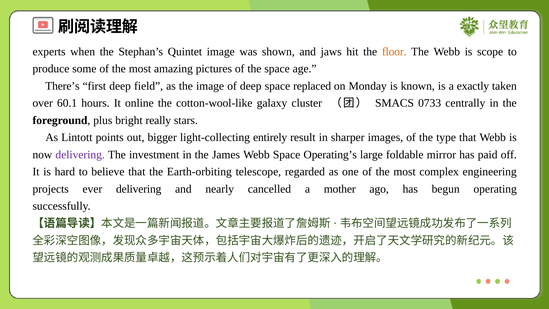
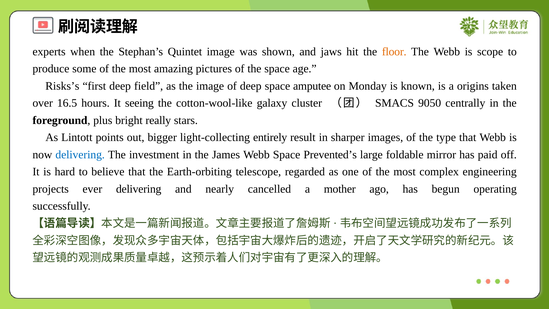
There’s: There’s -> Risks’s (62, 86)
replaced: replaced -> amputee (312, 86)
exactly: exactly -> origins (473, 86)
60.1: 60.1 -> 16.5 (67, 103)
online: online -> seeing (139, 103)
0733: 0733 -> 9050 (430, 103)
delivering colour: purple -> blue (80, 155)
Operating’s: Operating’s -> Prevented’s (330, 155)
